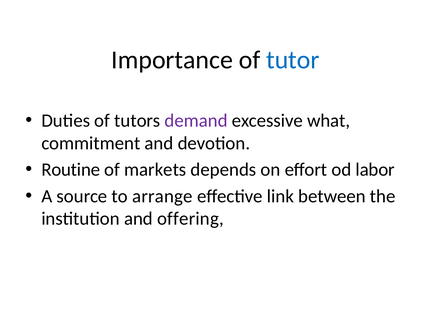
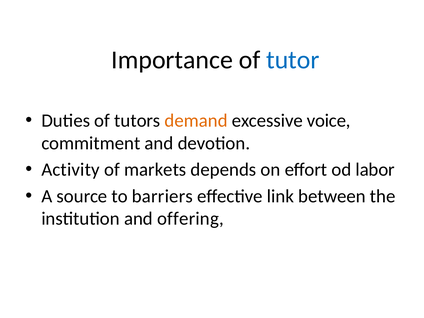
demand colour: purple -> orange (196, 121)
what: what -> voice (329, 121)
Routine: Routine -> Activity (71, 170)
arrange: arrange -> barriers (162, 196)
